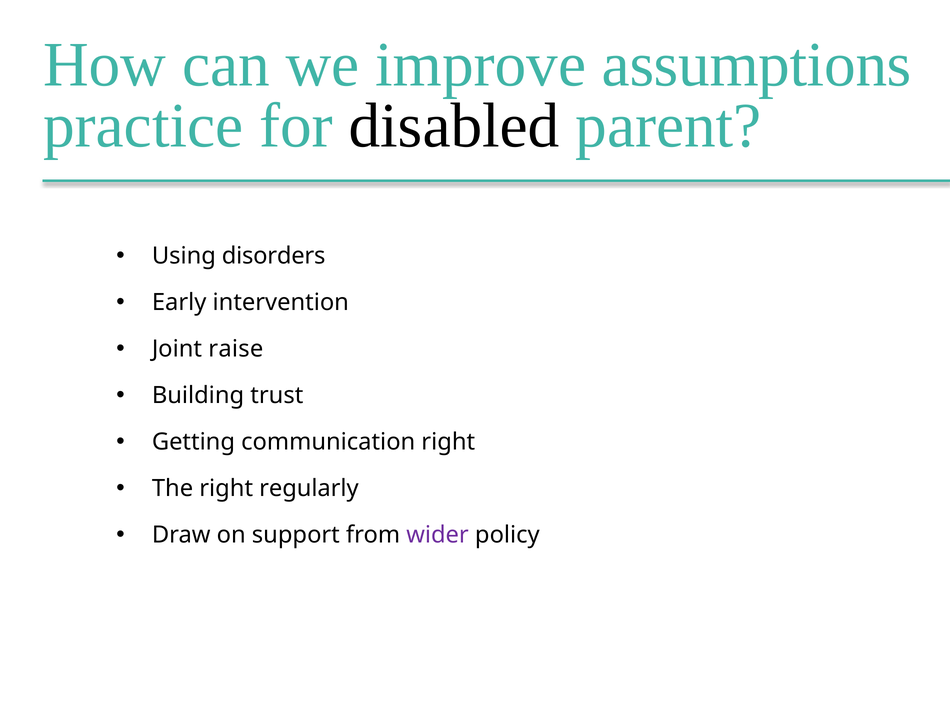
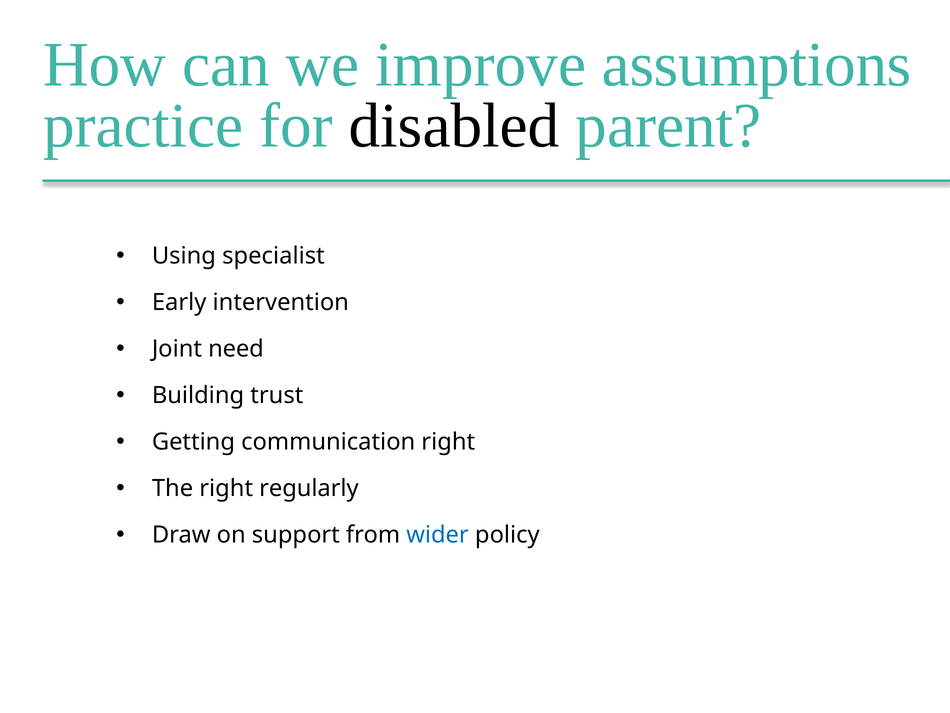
disorders: disorders -> specialist (273, 256)
raise: raise -> need (236, 349)
wider colour: purple -> blue (438, 535)
